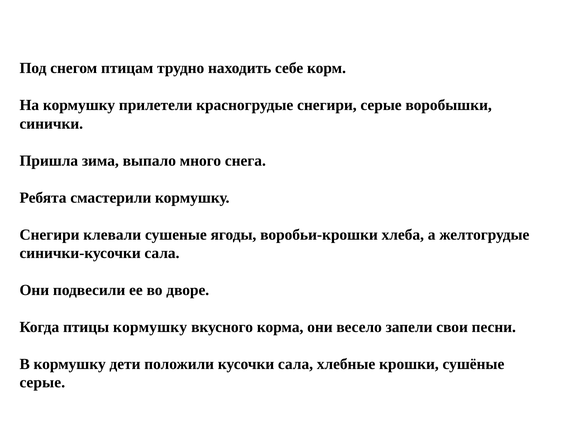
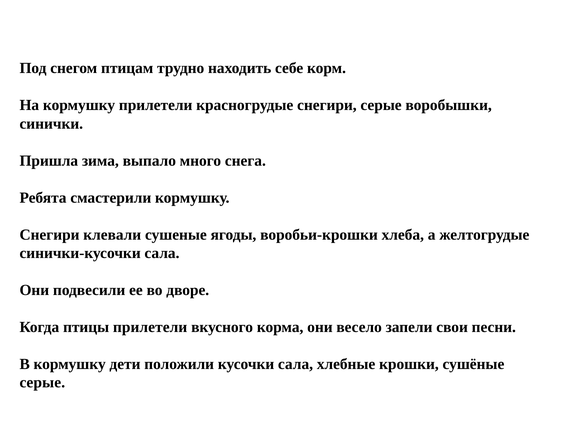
птицы кормушку: кормушку -> прилетели (150, 327)
